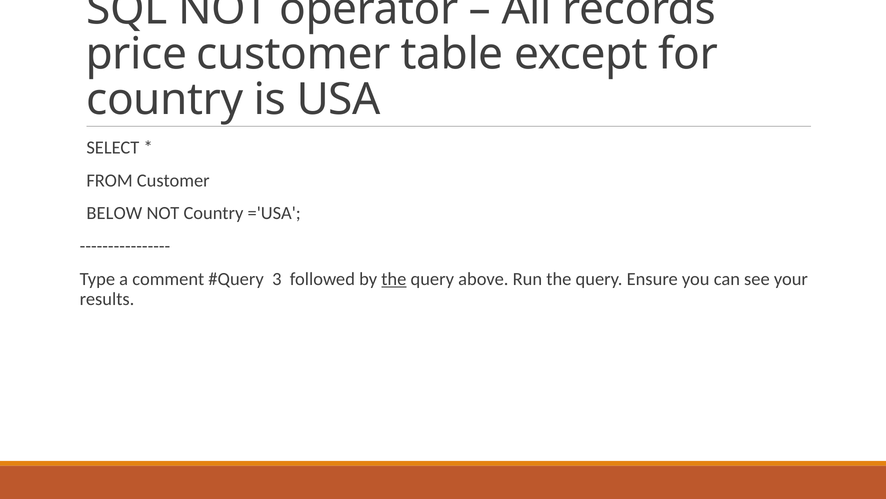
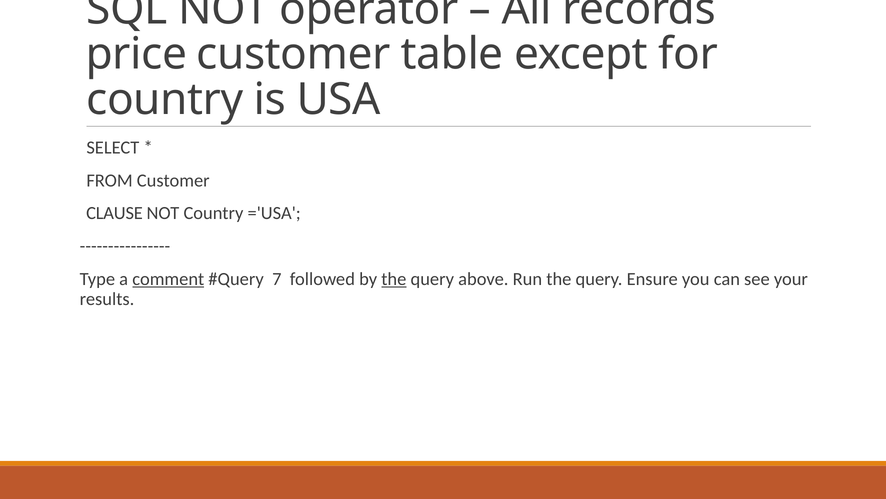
BELOW: BELOW -> CLAUSE (114, 213)
comment underline: none -> present (168, 279)
3: 3 -> 7 (277, 279)
